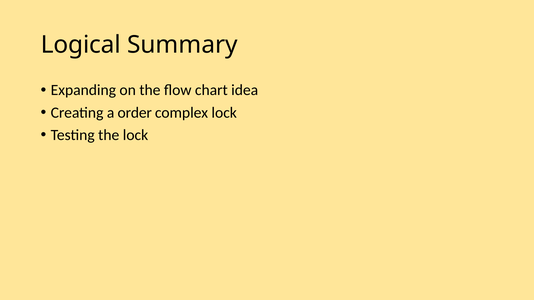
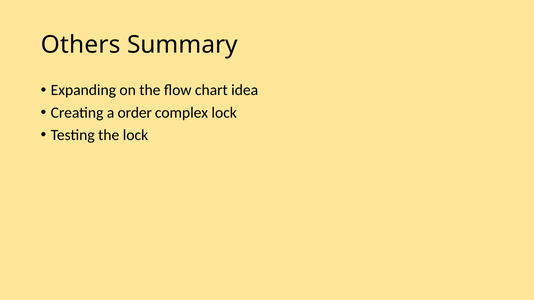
Logical: Logical -> Others (81, 45)
